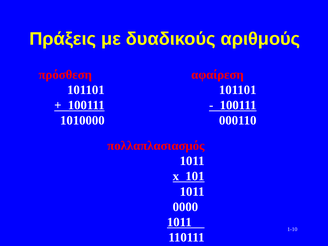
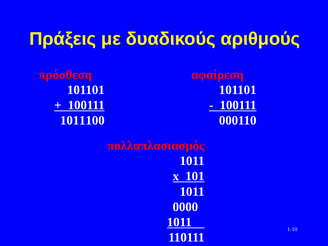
1010000: 1010000 -> 1011100 (82, 120)
